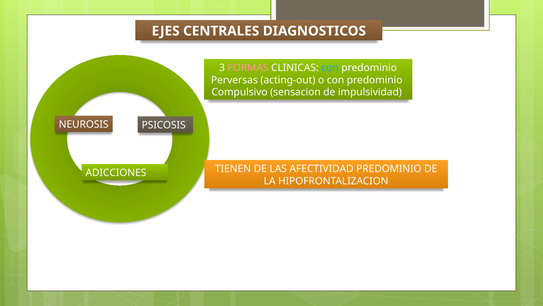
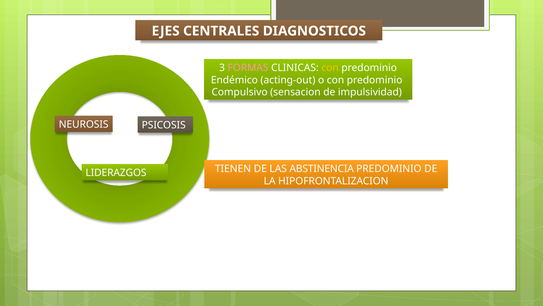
con colour: light blue -> yellow (330, 68)
Perversas: Perversas -> Endémico (234, 80)
AFECTIVIDAD: AFECTIVIDAD -> ABSTINENCIA (322, 168)
ADICCIONES: ADICCIONES -> LIDERAZGOS (116, 173)
